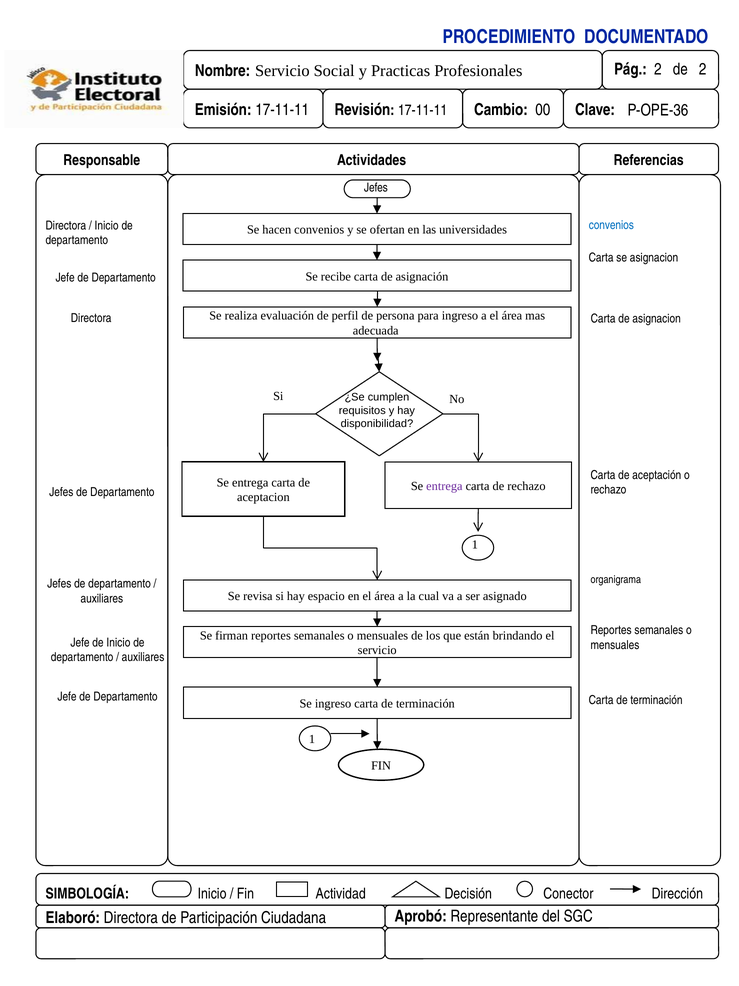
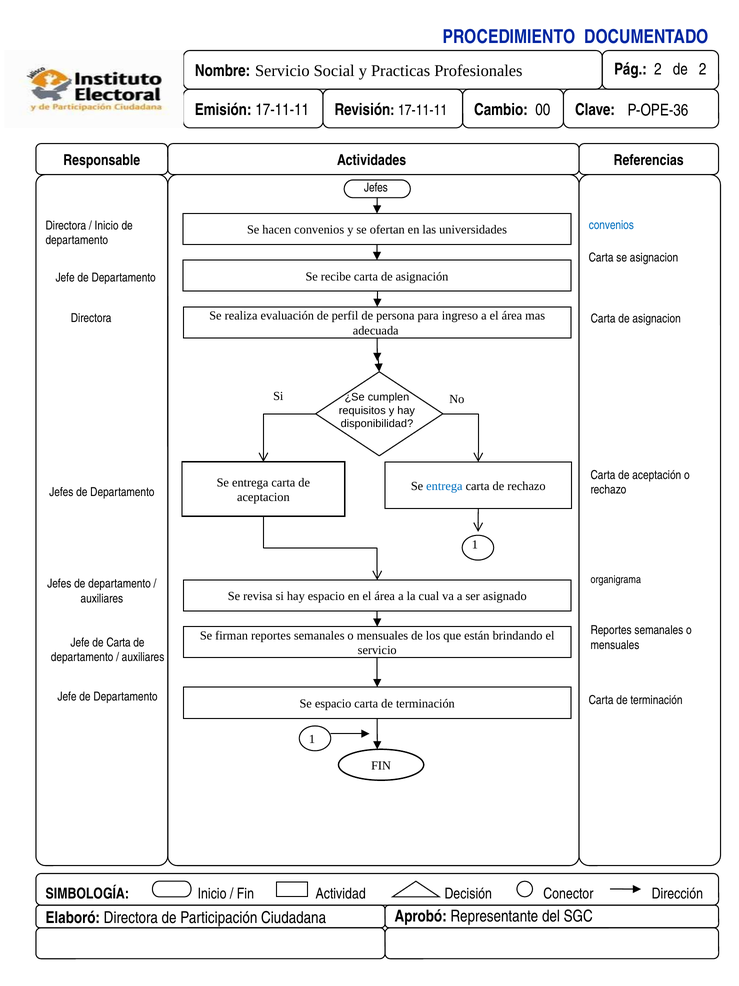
entrega colour: purple -> blue (444, 486)
de Inicio: Inicio -> Carta (119, 642)
Se ingreso: ingreso -> espacio (333, 703)
